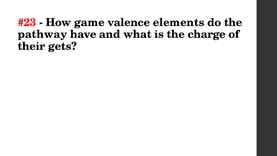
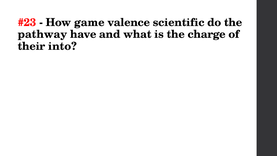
elements: elements -> scientific (179, 22)
gets: gets -> into (62, 46)
